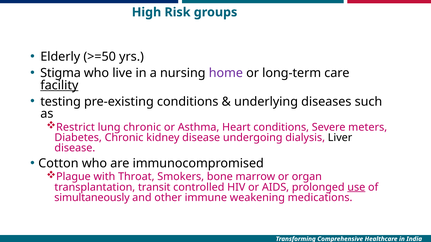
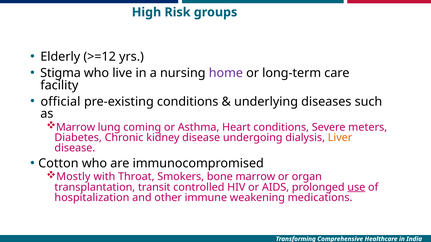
>=50: >=50 -> >=12 (100, 57)
facility underline: present -> none (59, 85)
testing: testing -> official (60, 102)
Restrict: Restrict -> Marrow (76, 127)
lung chronic: chronic -> coming (142, 127)
Liver colour: black -> orange (340, 138)
Plague: Plague -> Mostly (73, 177)
simultaneously: simultaneously -> hospitalization (92, 198)
